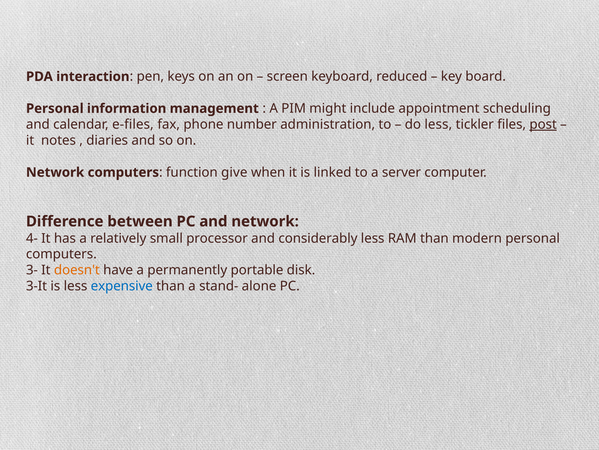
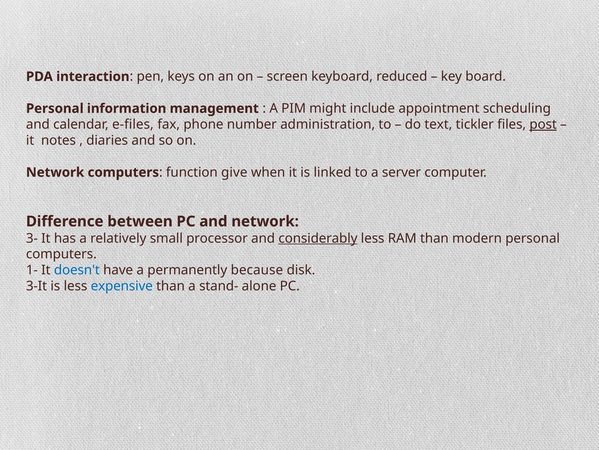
do less: less -> text (438, 124)
4-: 4- -> 3- (32, 238)
considerably underline: none -> present (318, 238)
3-: 3- -> 1- (32, 270)
doesn't colour: orange -> blue (77, 270)
portable: portable -> because (257, 270)
